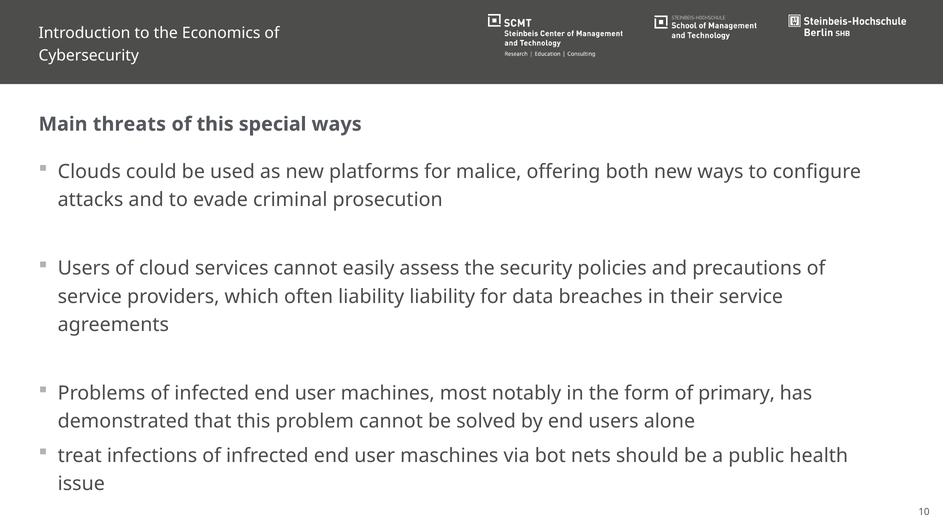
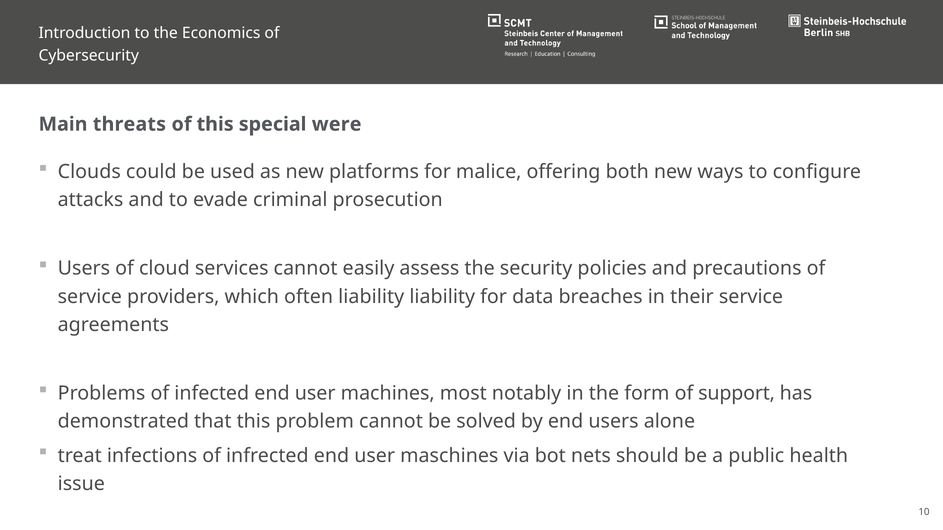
special ways: ways -> were (337, 124)
primary: primary -> support (737, 394)
